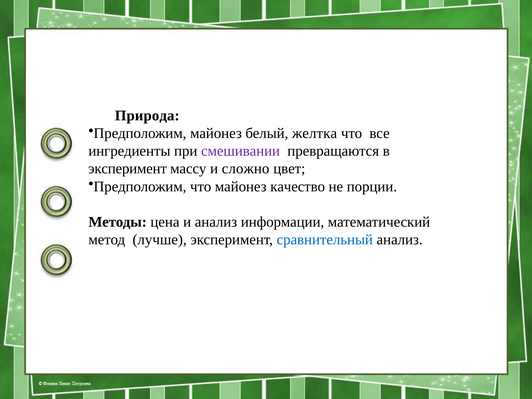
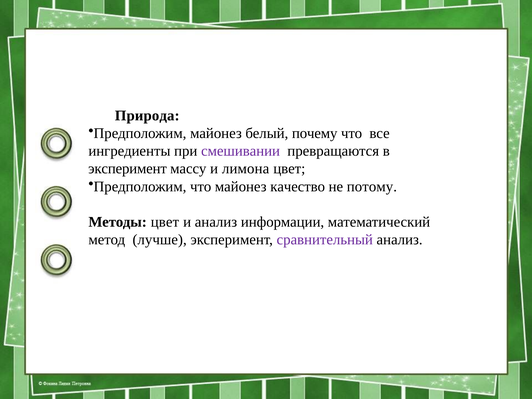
желтка: желтка -> почему (315, 133)
сложно: сложно -> лимона (246, 169)
порции: порции -> потому (372, 186)
Методы цена: цена -> цвет (165, 222)
сравнительный colour: blue -> purple (325, 240)
